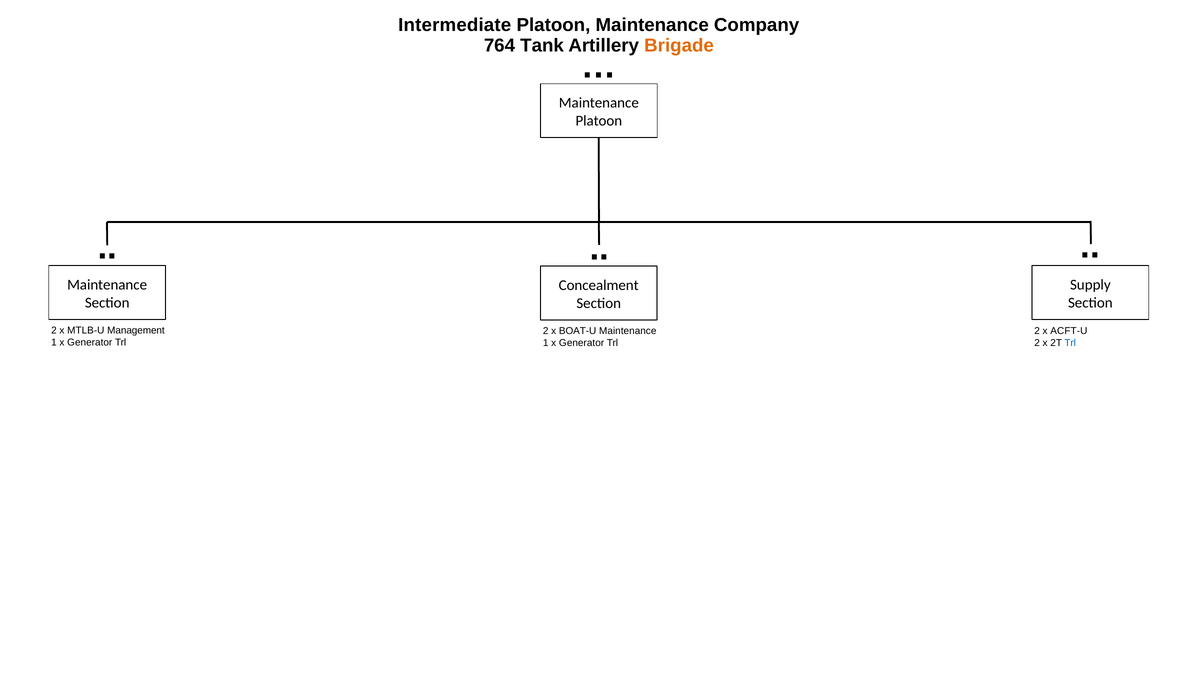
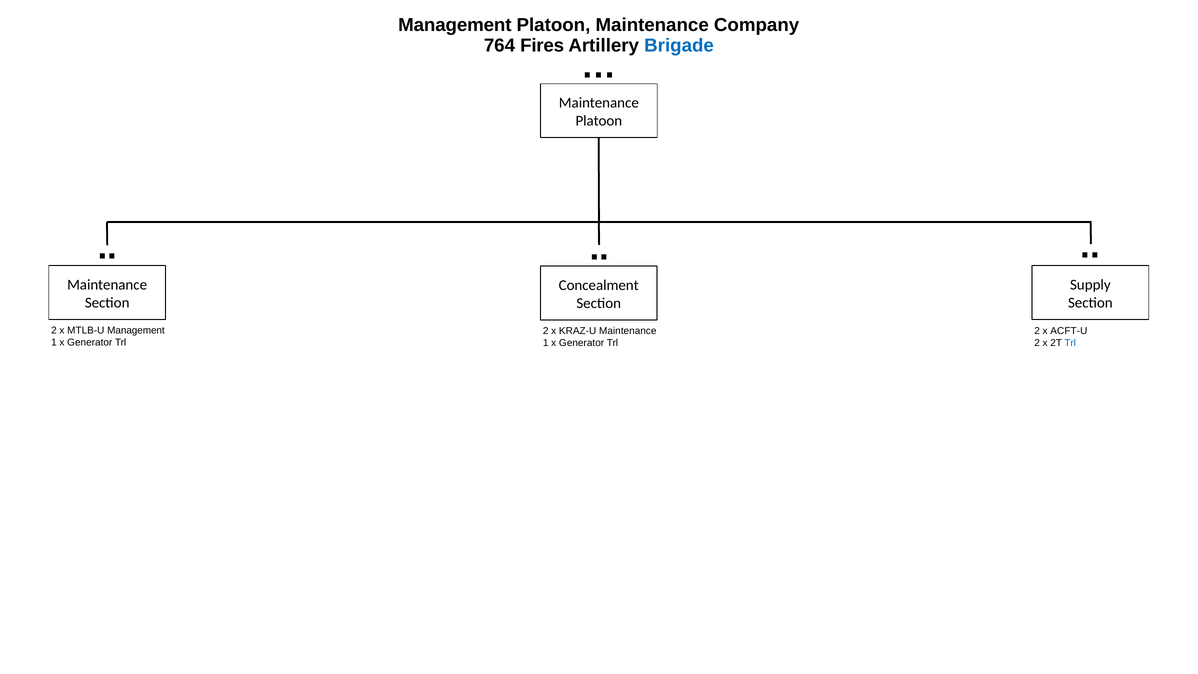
Intermediate: Intermediate -> Management (455, 25)
Tank: Tank -> Fires (542, 45)
Brigade colour: orange -> blue (679, 45)
BOAT-U: BOAT-U -> KRAZ-U (578, 331)
